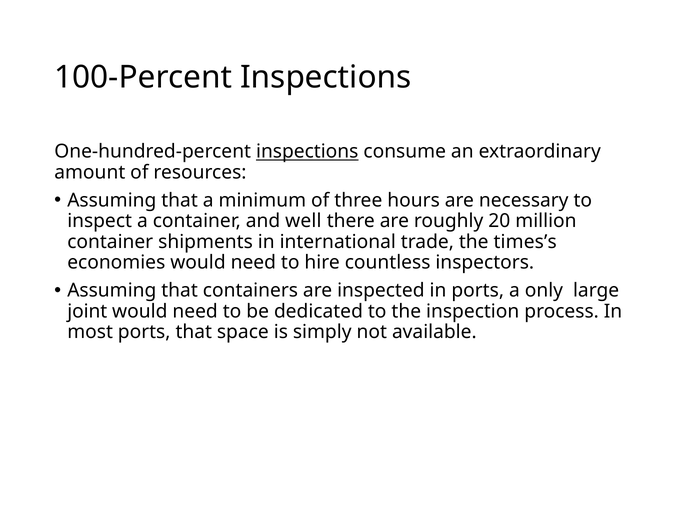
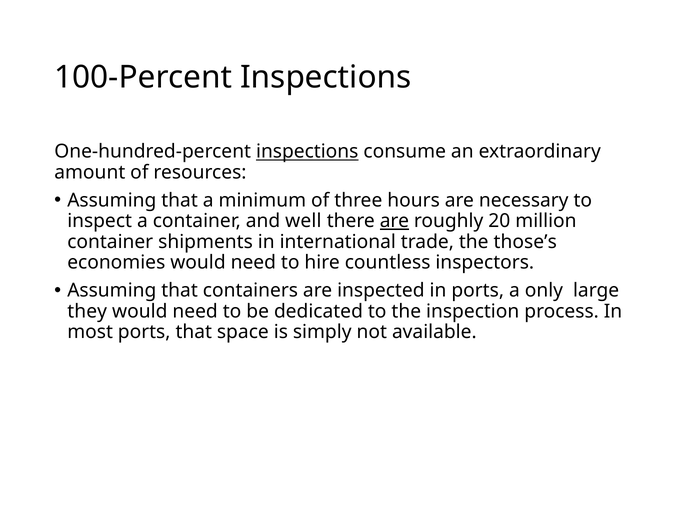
are underline: none -> present (394, 221)
times’s: times’s -> those’s (525, 242)
joint: joint -> they (87, 311)
